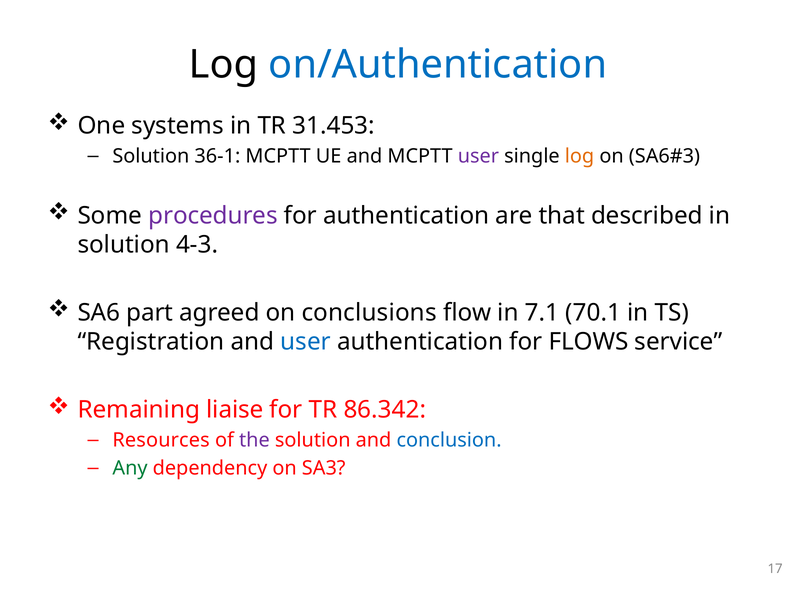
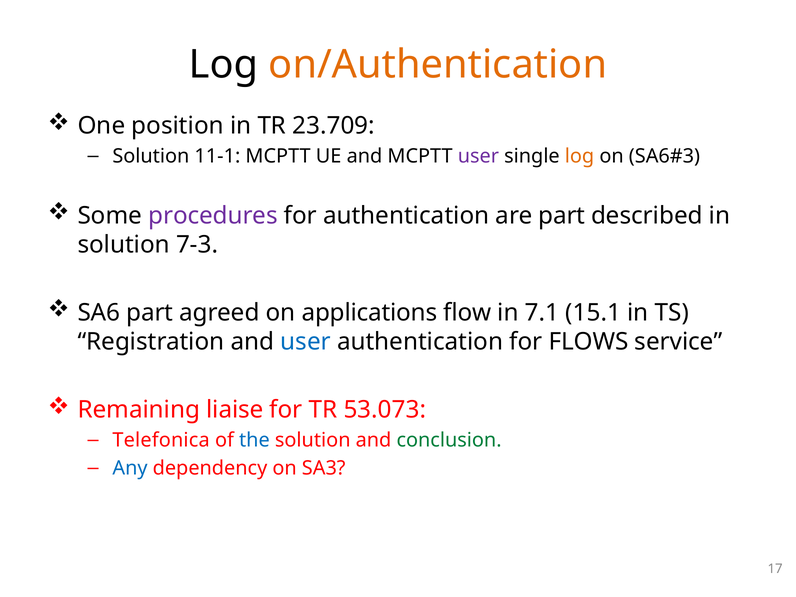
on/Authentication colour: blue -> orange (438, 64)
systems: systems -> position (178, 126)
31.453: 31.453 -> 23.709 (334, 126)
36-1: 36-1 -> 11-1 (217, 156)
are that: that -> part (562, 216)
4-3: 4-3 -> 7-3 (197, 245)
conclusions: conclusions -> applications (369, 313)
70.1: 70.1 -> 15.1 (593, 313)
86.342: 86.342 -> 53.073 (385, 410)
Resources: Resources -> Telefonica (161, 440)
the colour: purple -> blue (254, 440)
conclusion colour: blue -> green (449, 440)
Any colour: green -> blue (130, 468)
